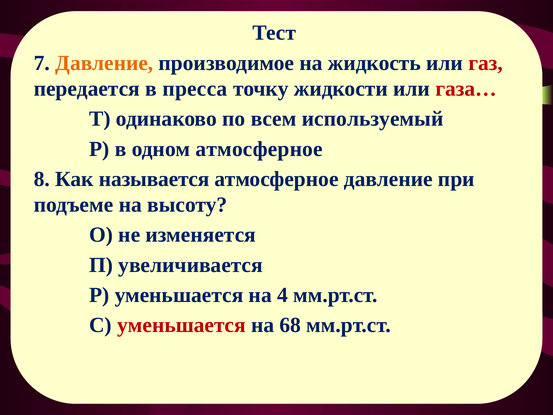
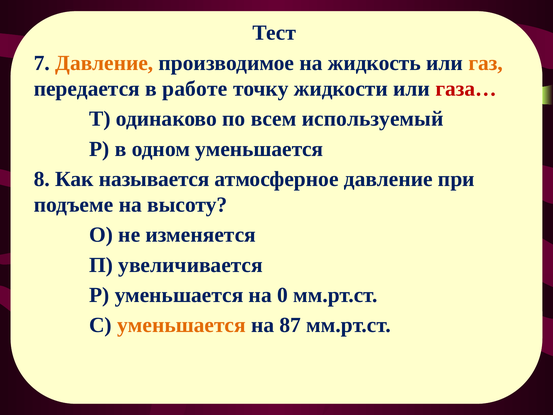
газ colour: red -> orange (486, 63)
пресса: пресса -> работе (195, 89)
одном атмосферное: атмосферное -> уменьшается (259, 149)
4: 4 -> 0 (282, 295)
уменьшается colour: red -> orange (181, 325)
68: 68 -> 87 (290, 325)
